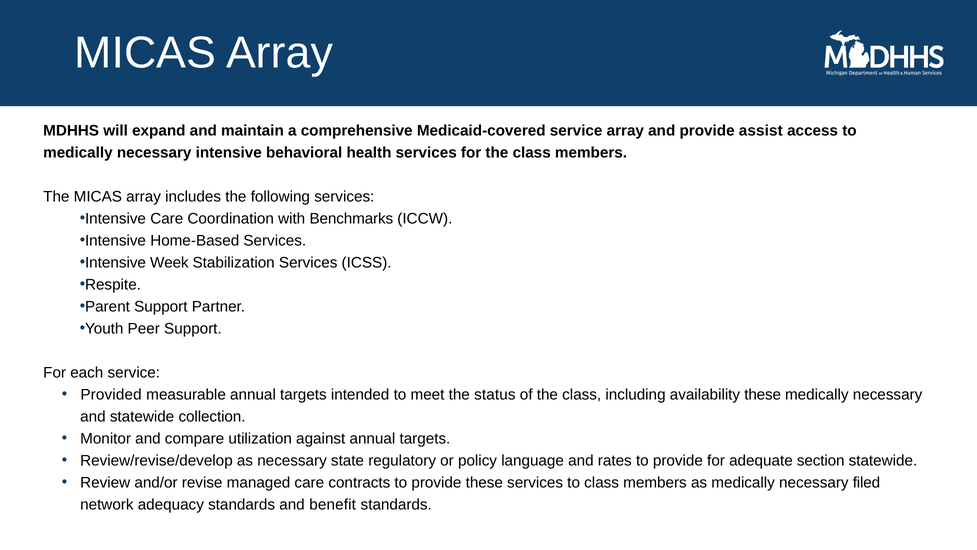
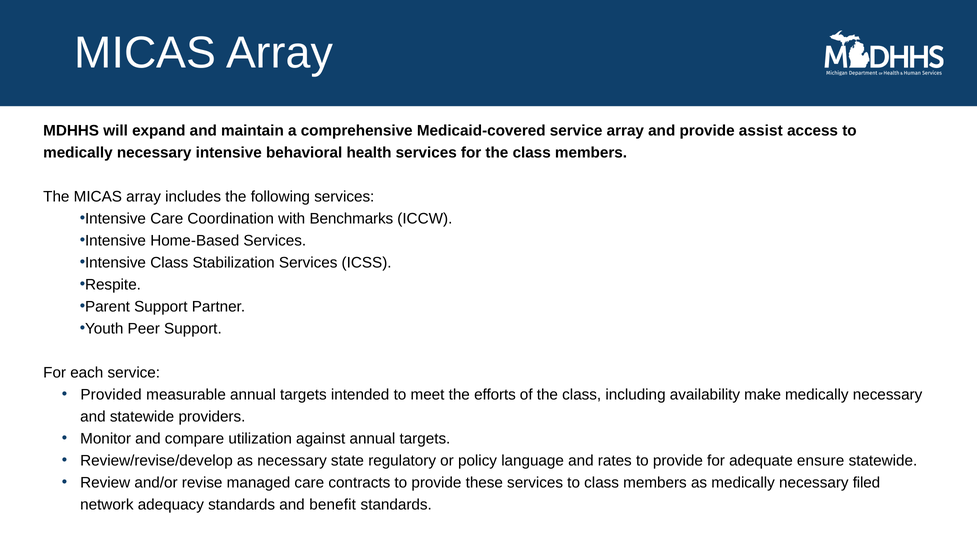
Intensive Week: Week -> Class (169, 262)
status: status -> efforts (495, 394)
availability these: these -> make (763, 394)
collection: collection -> providers (212, 416)
section: section -> ensure (821, 460)
